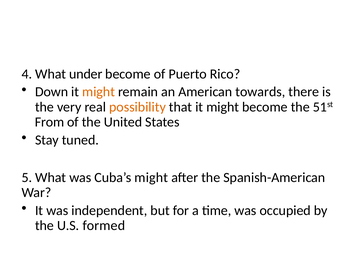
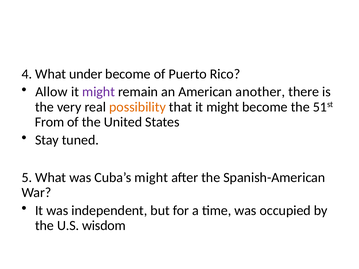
Down: Down -> Allow (51, 92)
might colour: orange -> purple (99, 92)
towards: towards -> another (260, 92)
formed: formed -> wisdom (104, 226)
